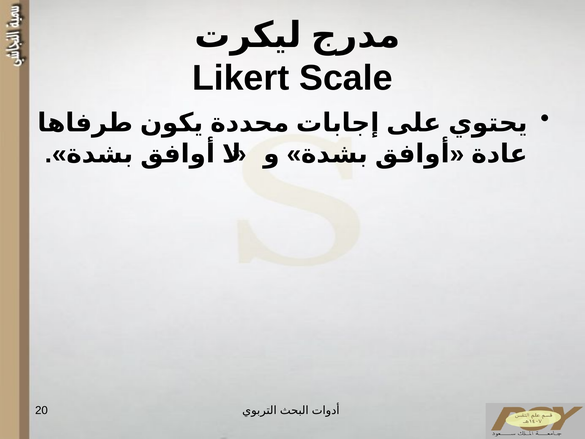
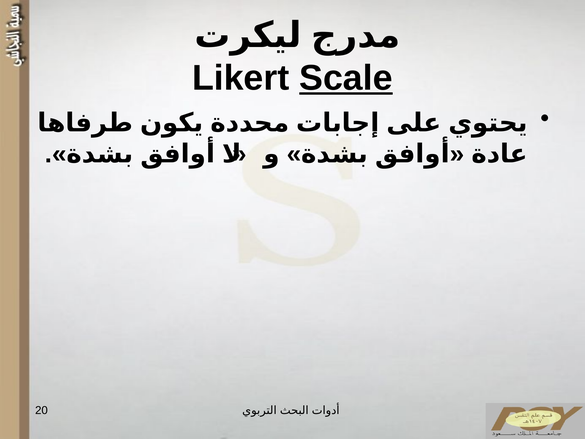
Scale underline: none -> present (346, 78)
